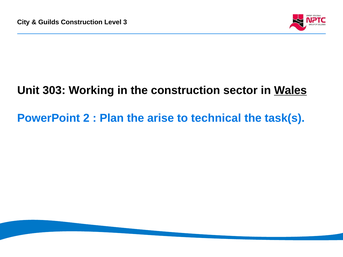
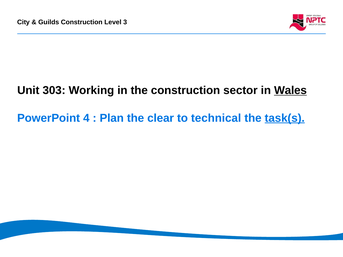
2: 2 -> 4 (86, 118)
arise: arise -> clear (161, 118)
task(s underline: none -> present (285, 118)
